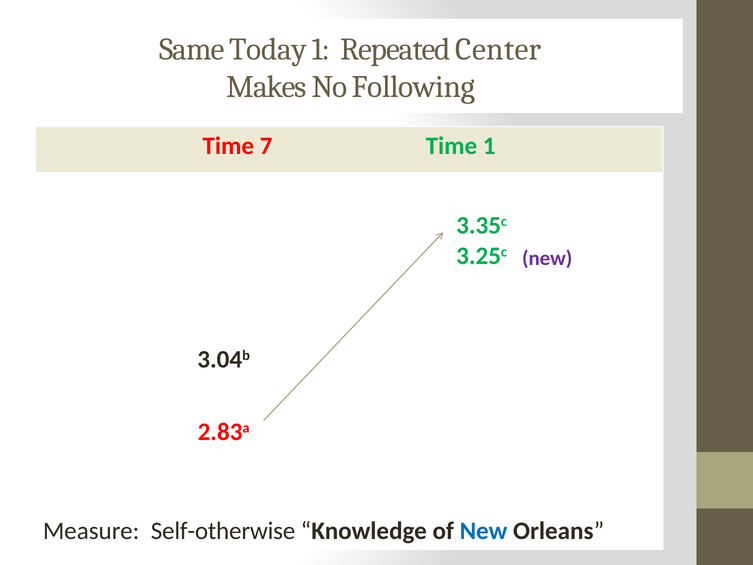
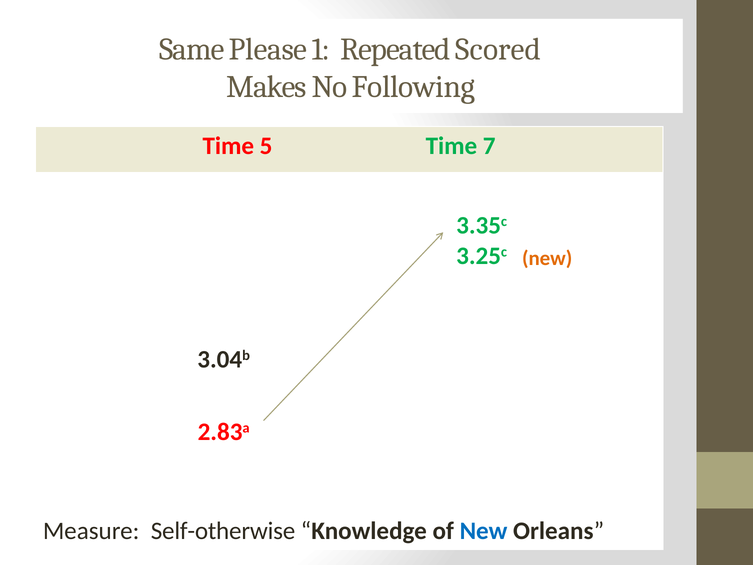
Today: Today -> Please (268, 49)
Center: Center -> Scored (498, 49)
7: 7 -> 5 (266, 146)
Time 1: 1 -> 7 (489, 146)
new colour: purple -> orange (547, 258)
